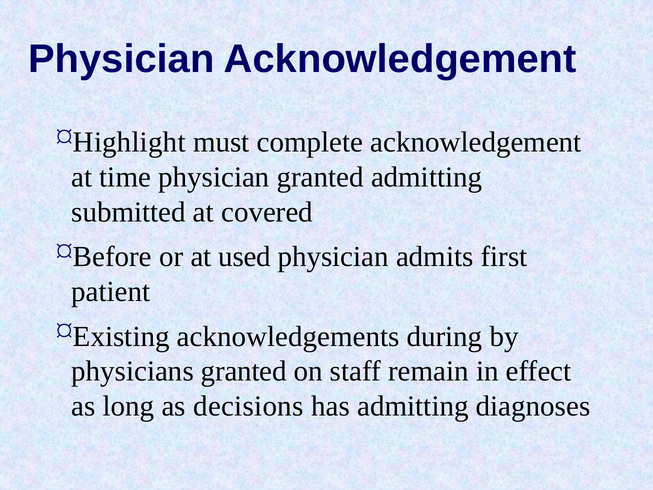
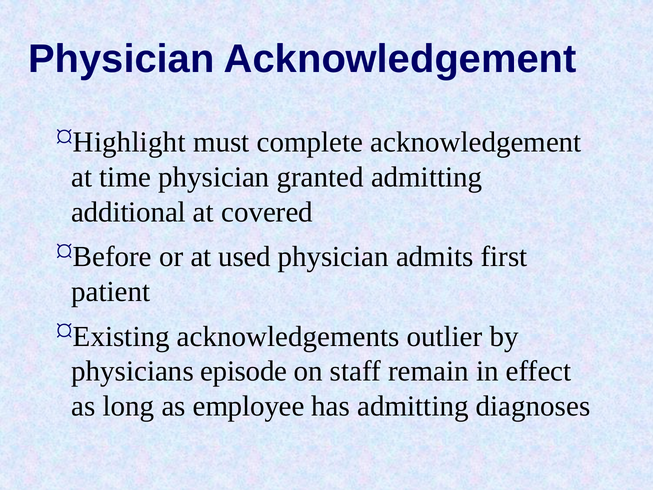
submitted: submitted -> additional (129, 212)
during: during -> outlier (444, 336)
physicians granted: granted -> episode (244, 371)
decisions: decisions -> employee (249, 406)
